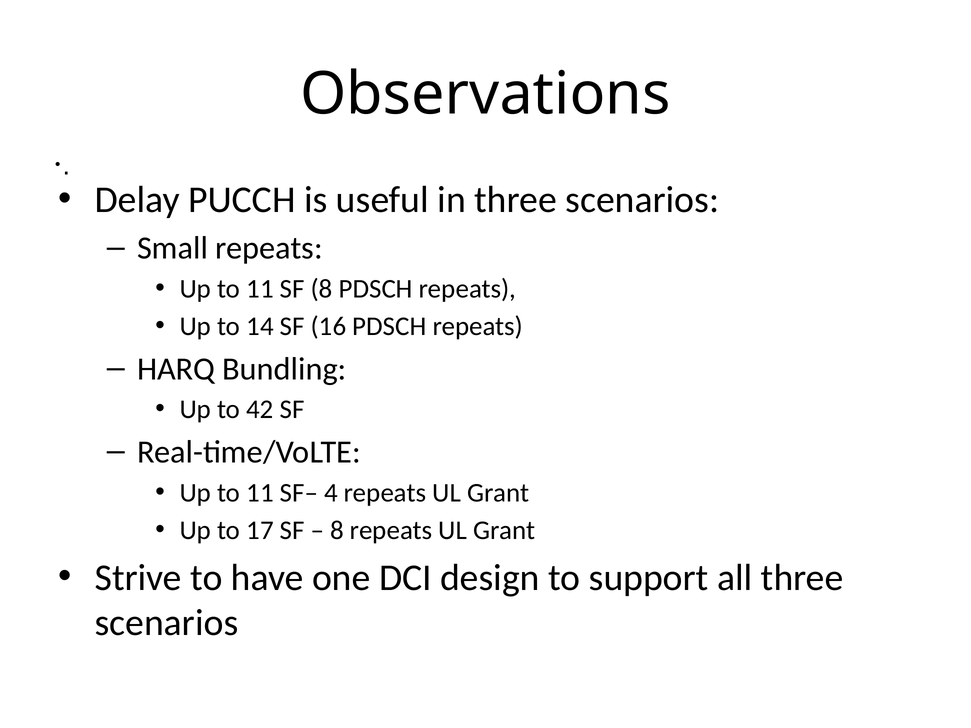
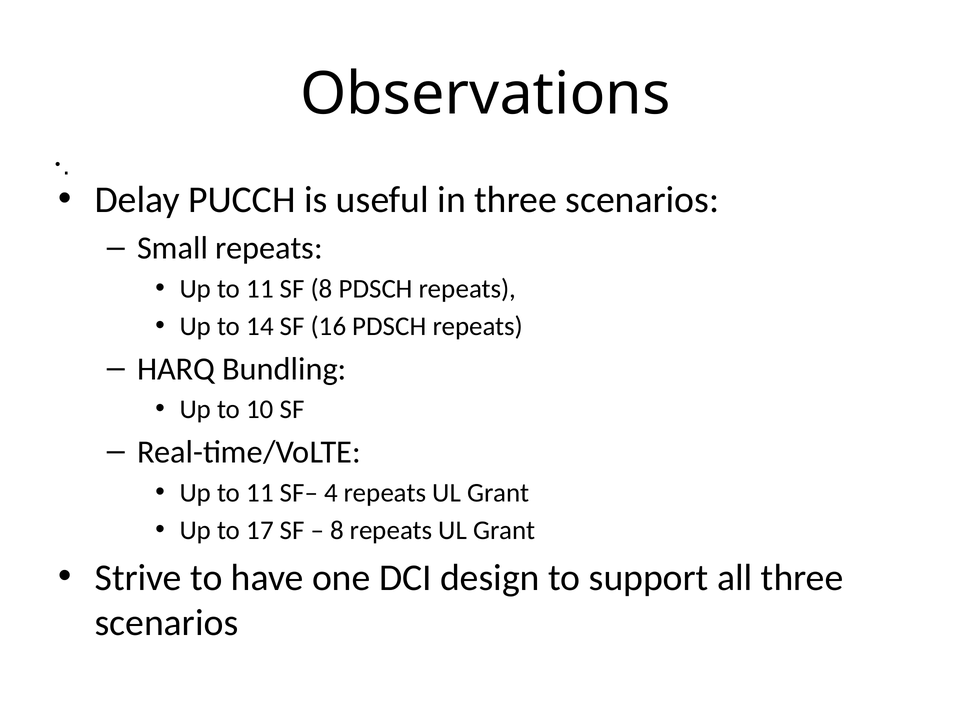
42: 42 -> 10 (260, 410)
